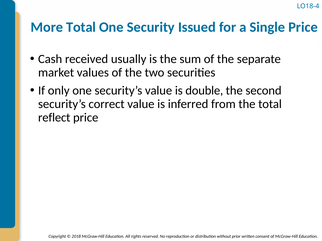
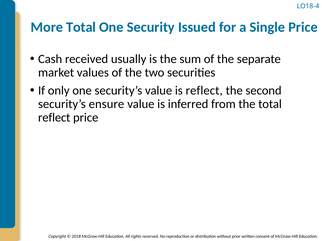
is double: double -> reflect (204, 91)
correct: correct -> ensure (106, 104)
